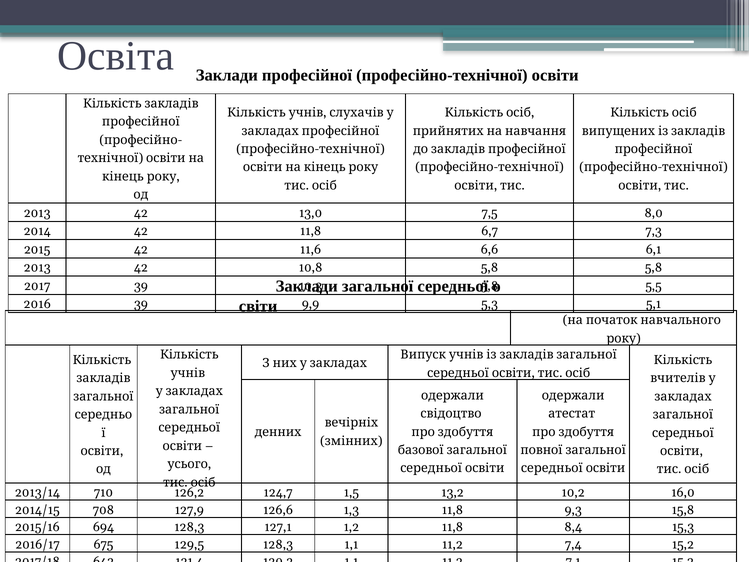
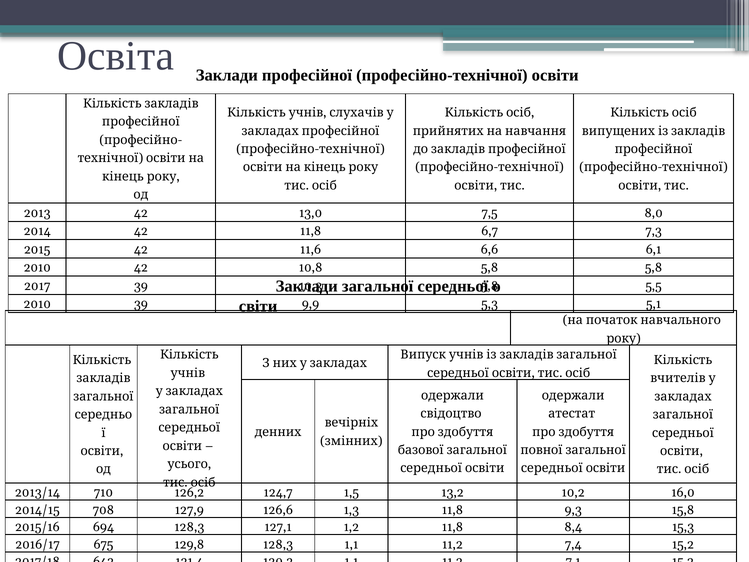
2013: 2013 -> 2010 (37, 268)
2016: 2016 -> 2010 (37, 304)
129,5: 129,5 -> 129,8 (189, 544)
